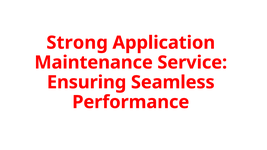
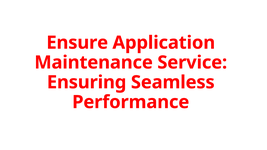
Strong: Strong -> Ensure (77, 43)
